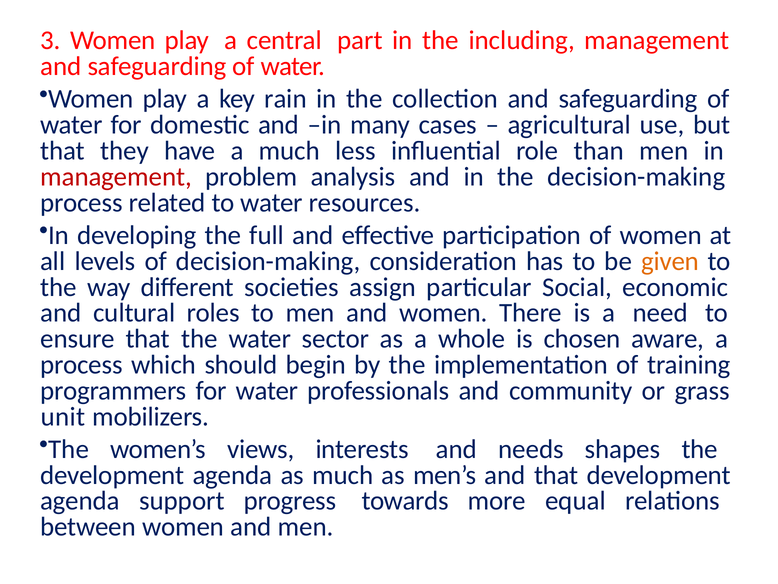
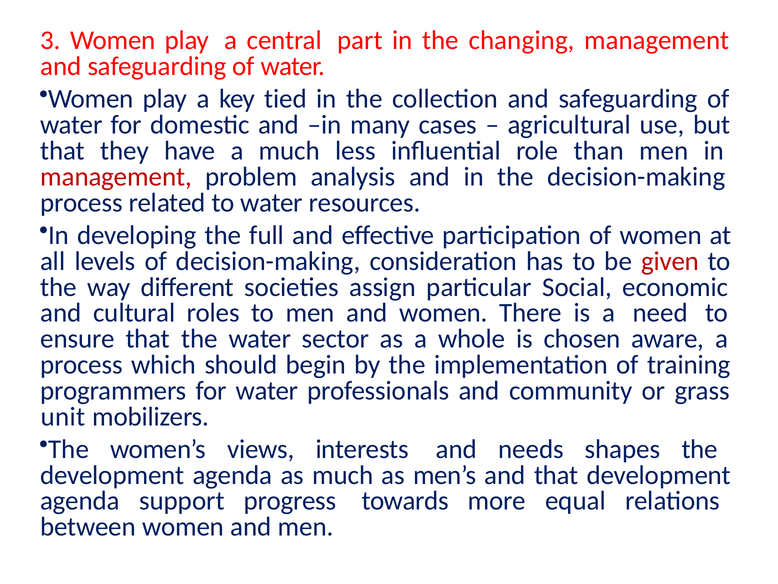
including: including -> changing (522, 40)
rain: rain -> tied (286, 99)
given colour: orange -> red (670, 261)
